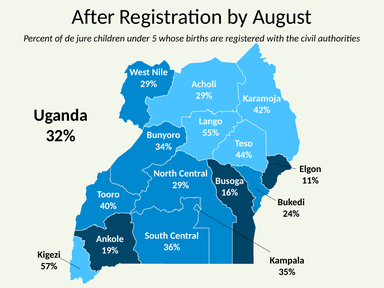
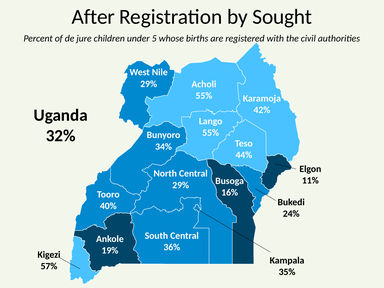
August: August -> Sought (282, 17)
29%: 29% -> 55% (204, 96)
